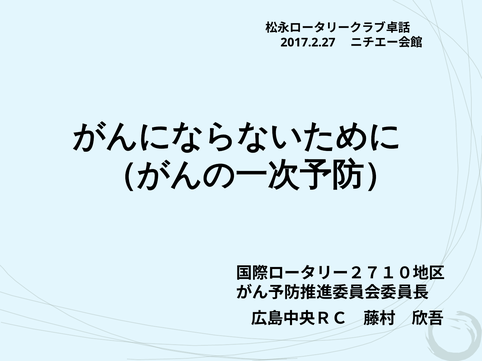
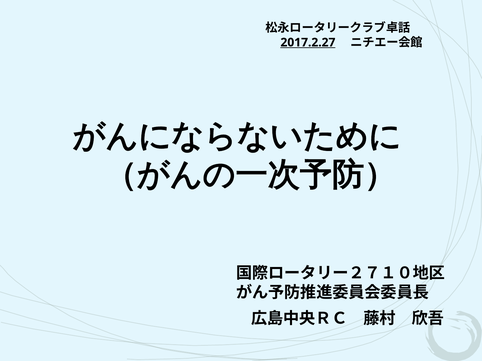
2017.2.27 underline: none -> present (308, 43)
